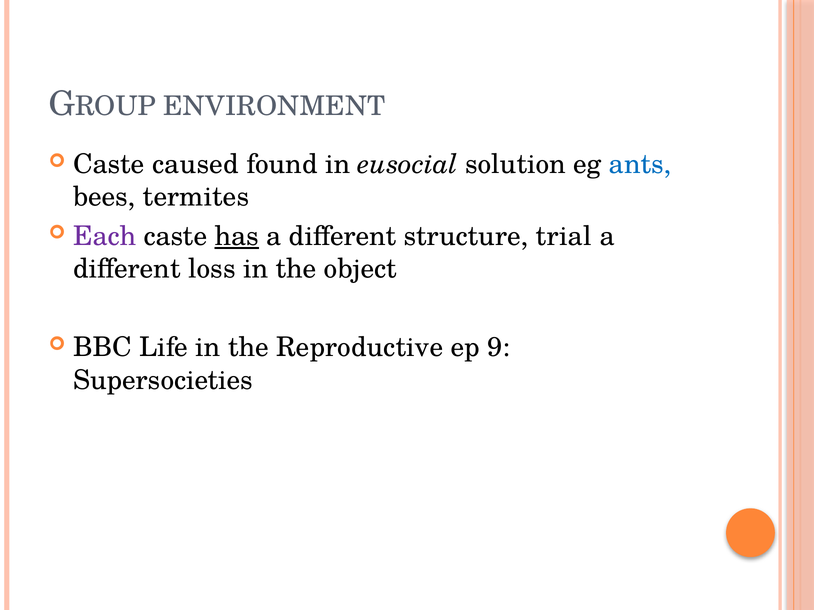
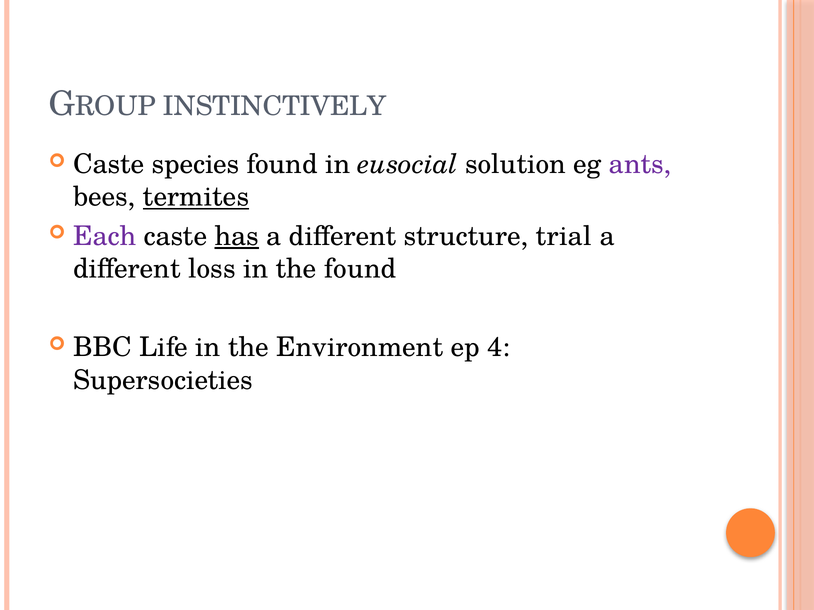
ENVIRONMENT: ENVIRONMENT -> INSTINCTIVELY (275, 106)
caused: caused -> species (196, 165)
ants colour: blue -> purple (640, 165)
termites underline: none -> present (196, 197)
the object: object -> found (360, 269)
Reproductive: Reproductive -> Environment (360, 348)
9: 9 -> 4 (499, 348)
